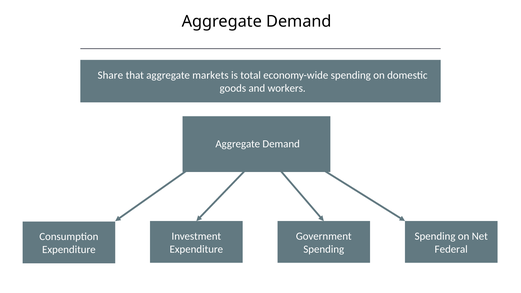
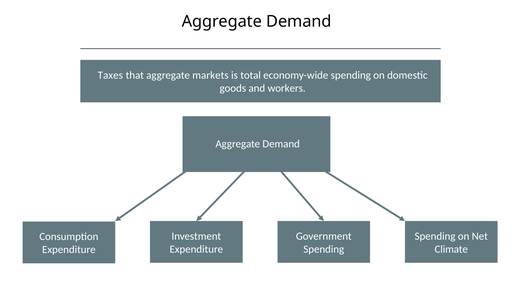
Share: Share -> Taxes (110, 75)
Federal: Federal -> Climate (451, 249)
